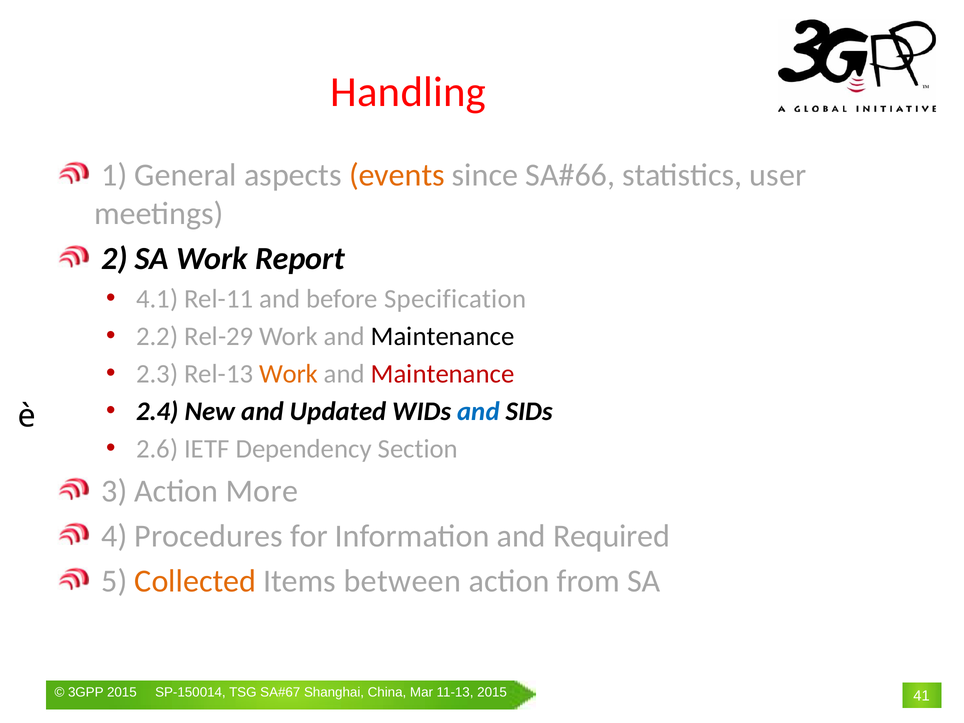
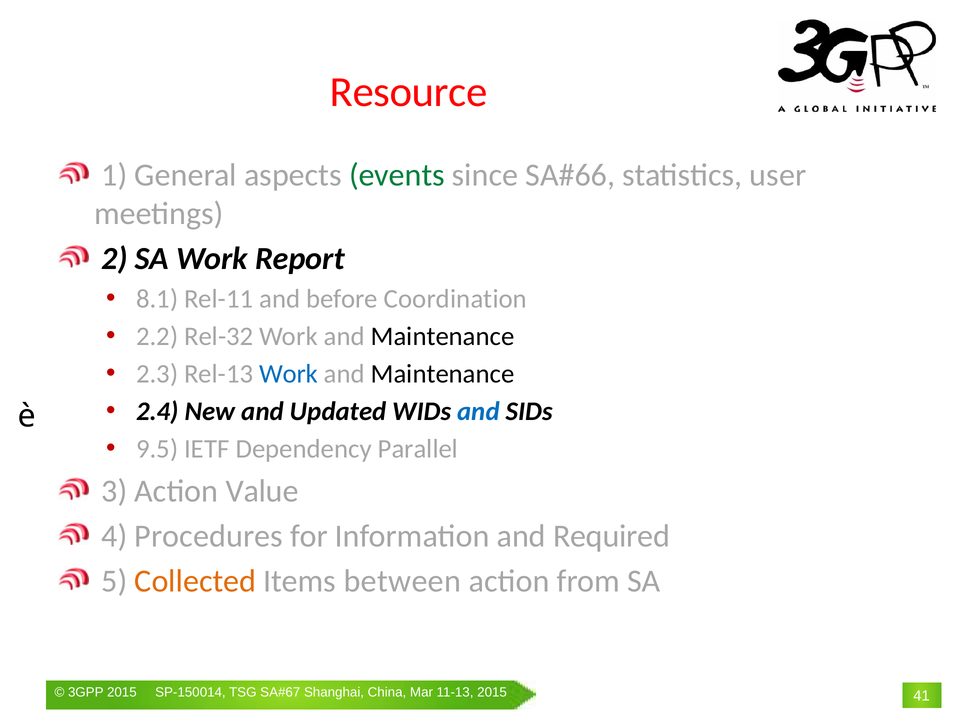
Handling: Handling -> Resource (409, 92)
events colour: orange -> green (397, 175)
4.1: 4.1 -> 8.1 (157, 299)
Specification: Specification -> Coordination (455, 299)
Rel-29: Rel-29 -> Rel-32 (219, 336)
Work colour: orange -> blue (289, 374)
Maintenance colour: red -> black (443, 374)
2.6: 2.6 -> 9.5 (157, 449)
Section: Section -> Parallel (418, 449)
More: More -> Value (262, 491)
